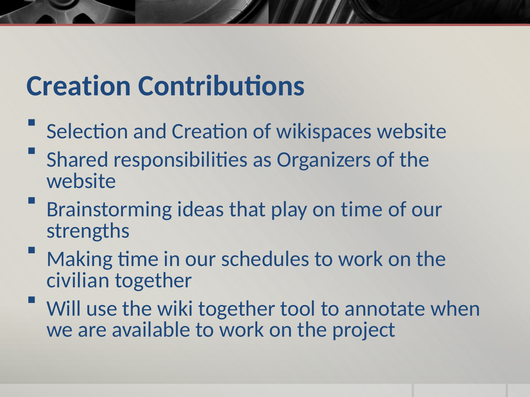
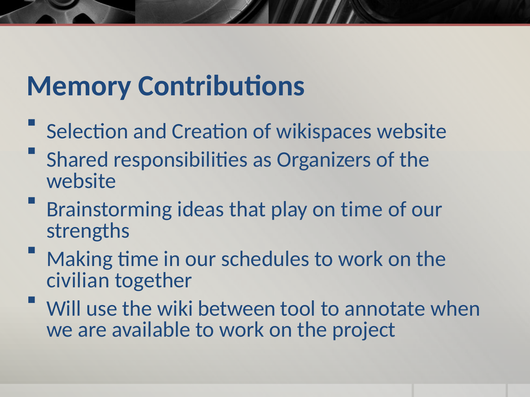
Creation: Creation -> Memory (79, 86)
wiki together: together -> between (237, 309)
